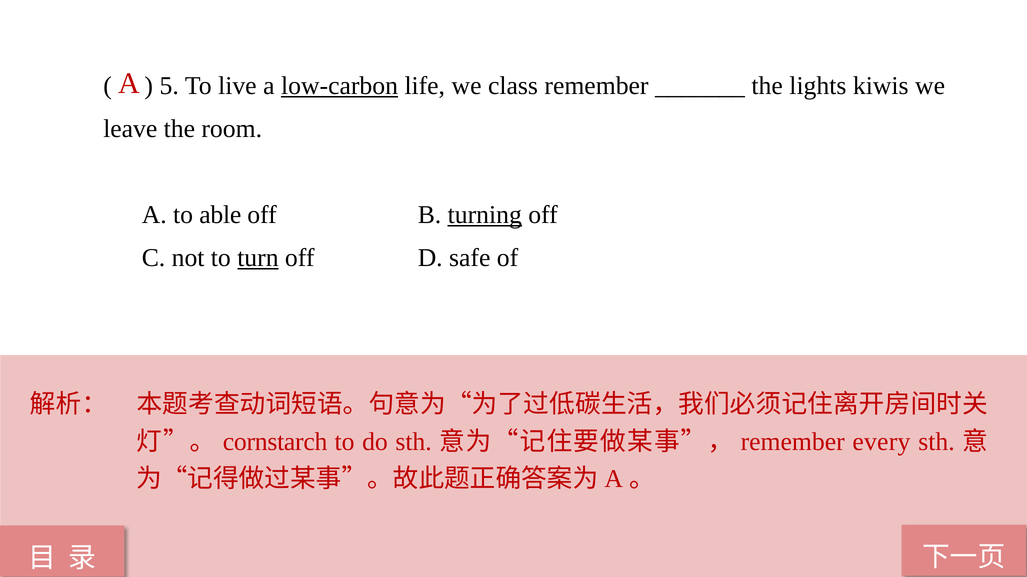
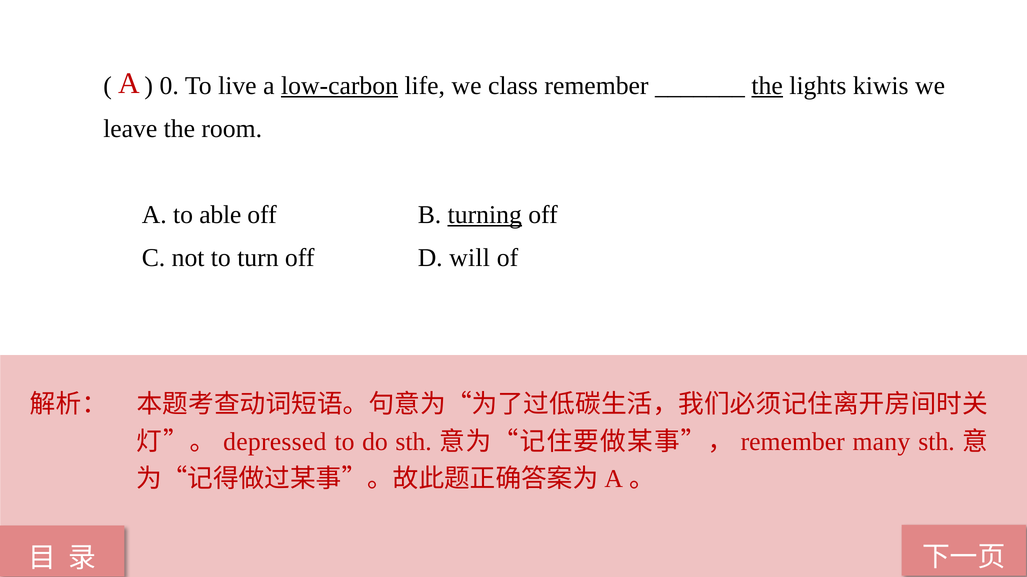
5: 5 -> 0 (169, 86)
the underline: none -> present (767, 86)
turn underline: present -> none (258, 258)
safe: safe -> will (470, 258)
cornstarch: cornstarch -> depressed (275, 442)
every: every -> many (881, 442)
